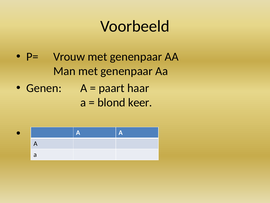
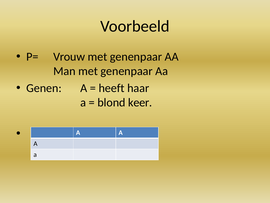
paart: paart -> heeft (112, 88)
